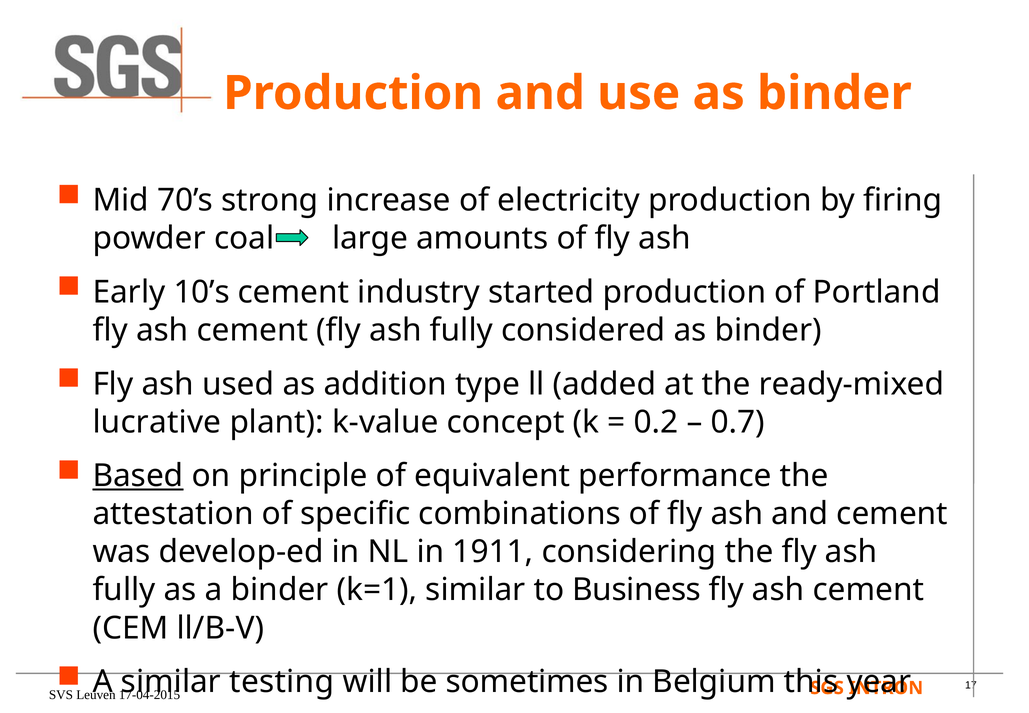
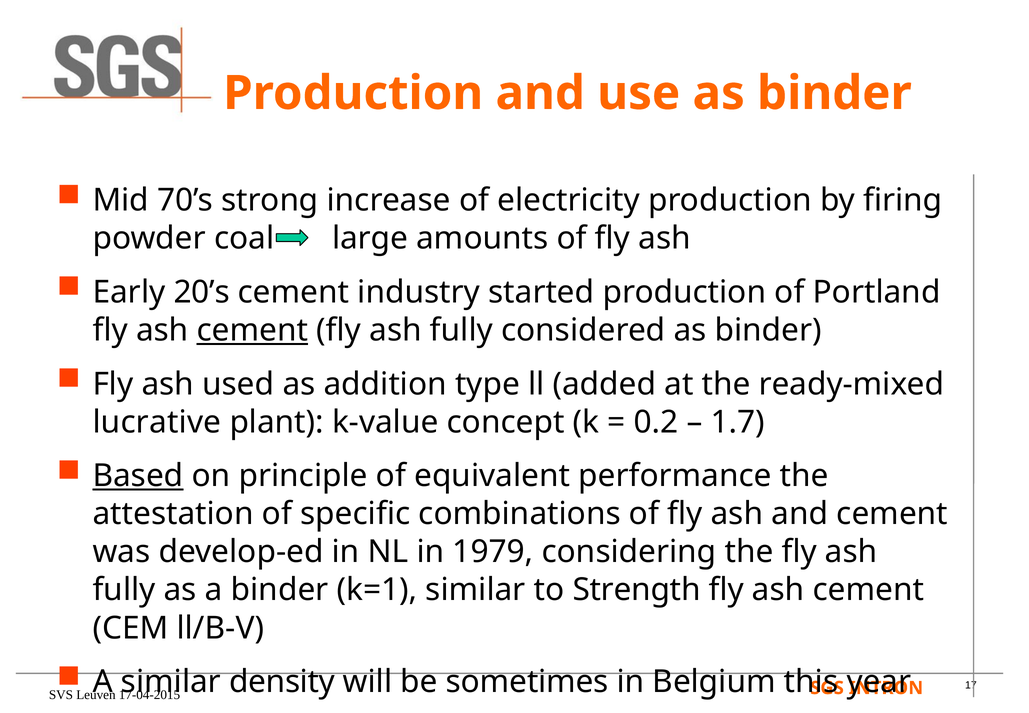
10’s: 10’s -> 20’s (202, 292)
cement underline: none -> present (252, 330)
0.7: 0.7 -> 1.7 (738, 422)
1911: 1911 -> 1979 (493, 552)
Business: Business -> Strength (637, 590)
testing: testing -> density (282, 681)
